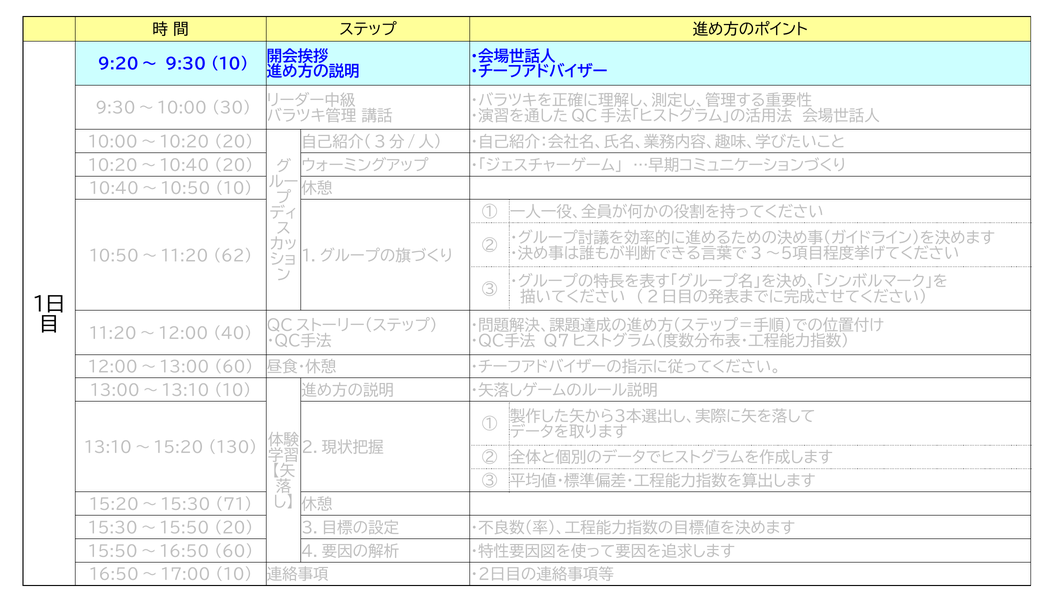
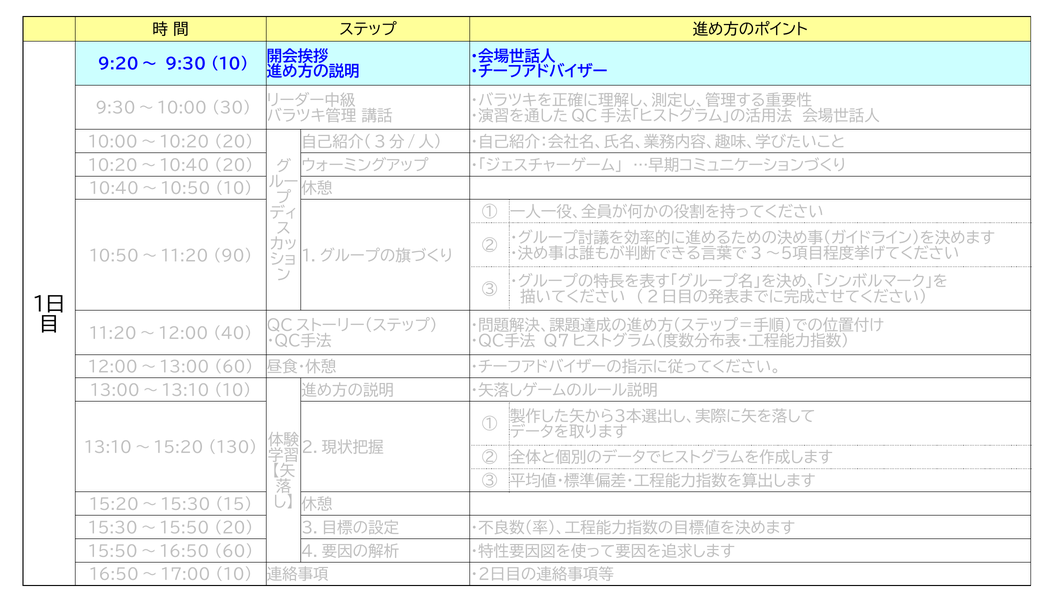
62: 62 -> 90 (233, 256)
71: 71 -> 15 (234, 505)
